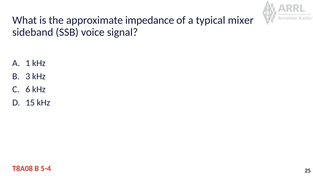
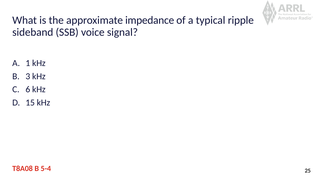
mixer: mixer -> ripple (241, 20)
